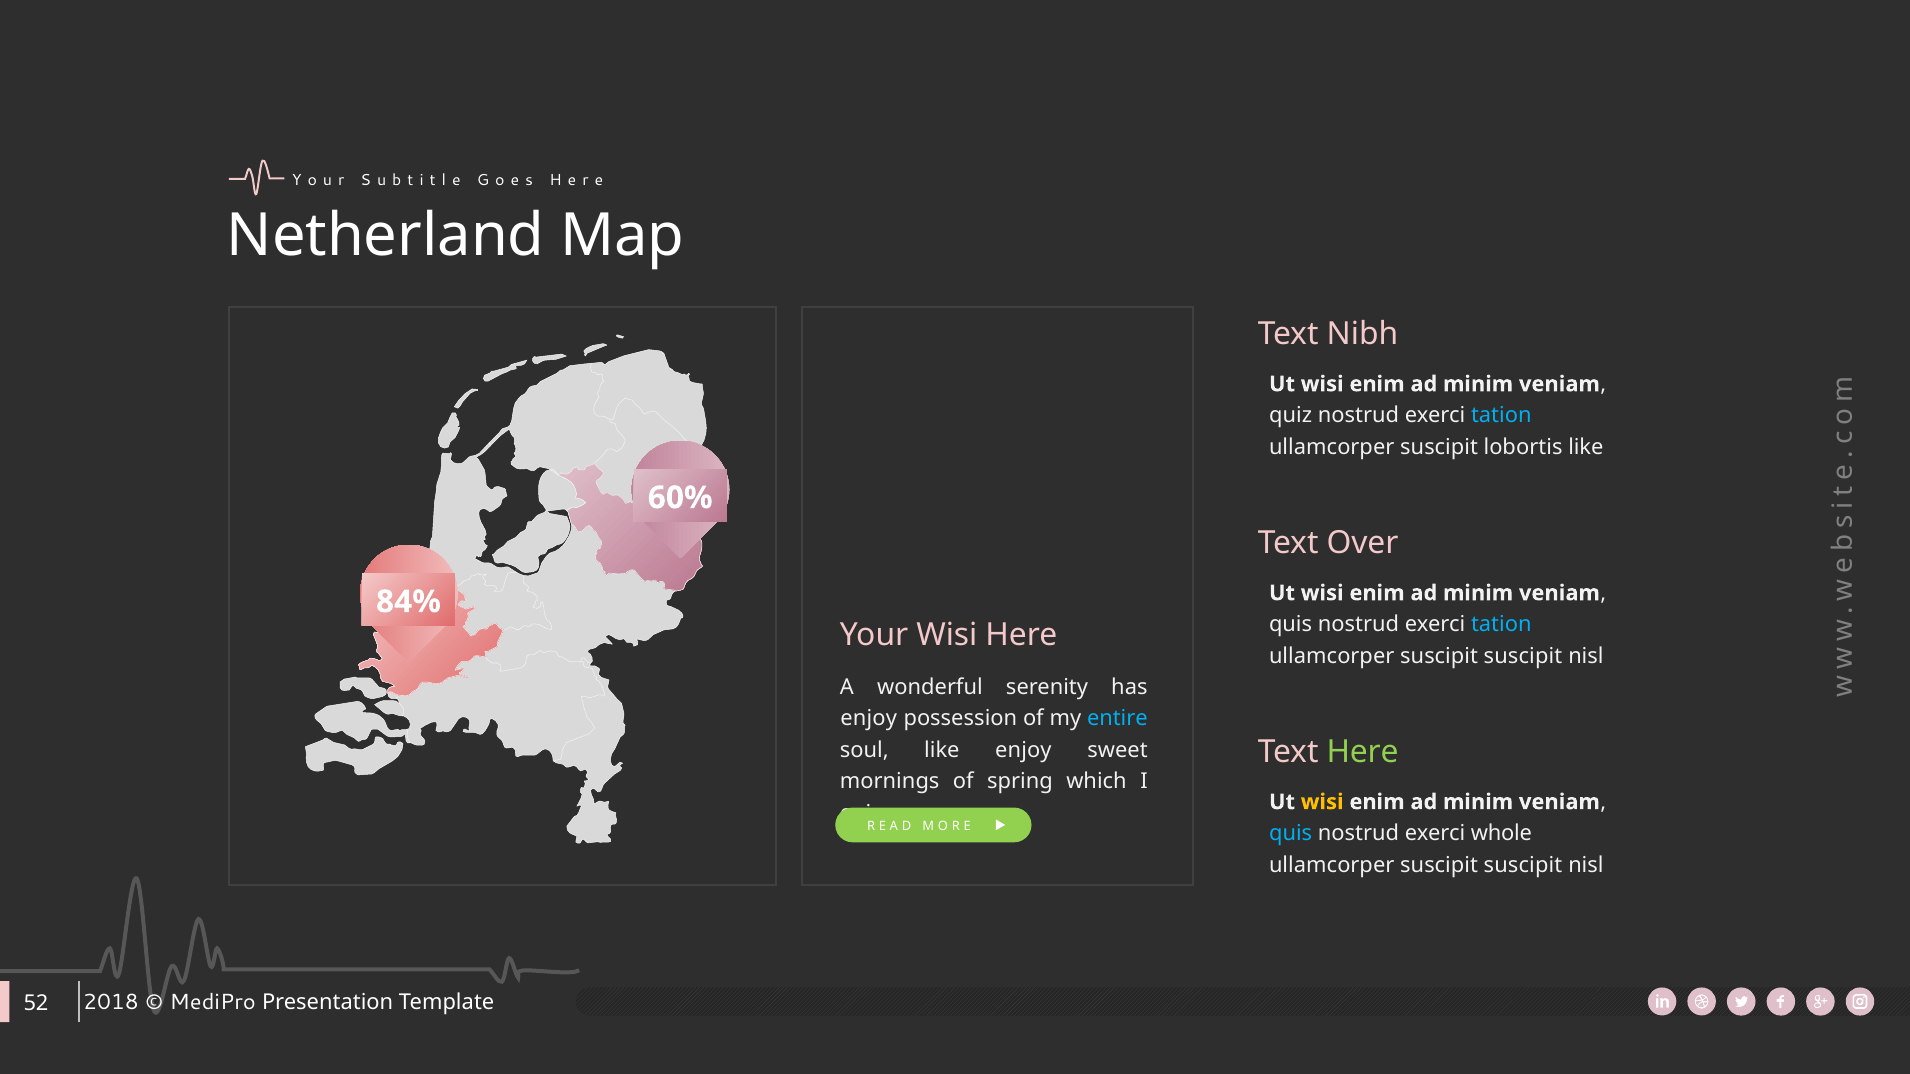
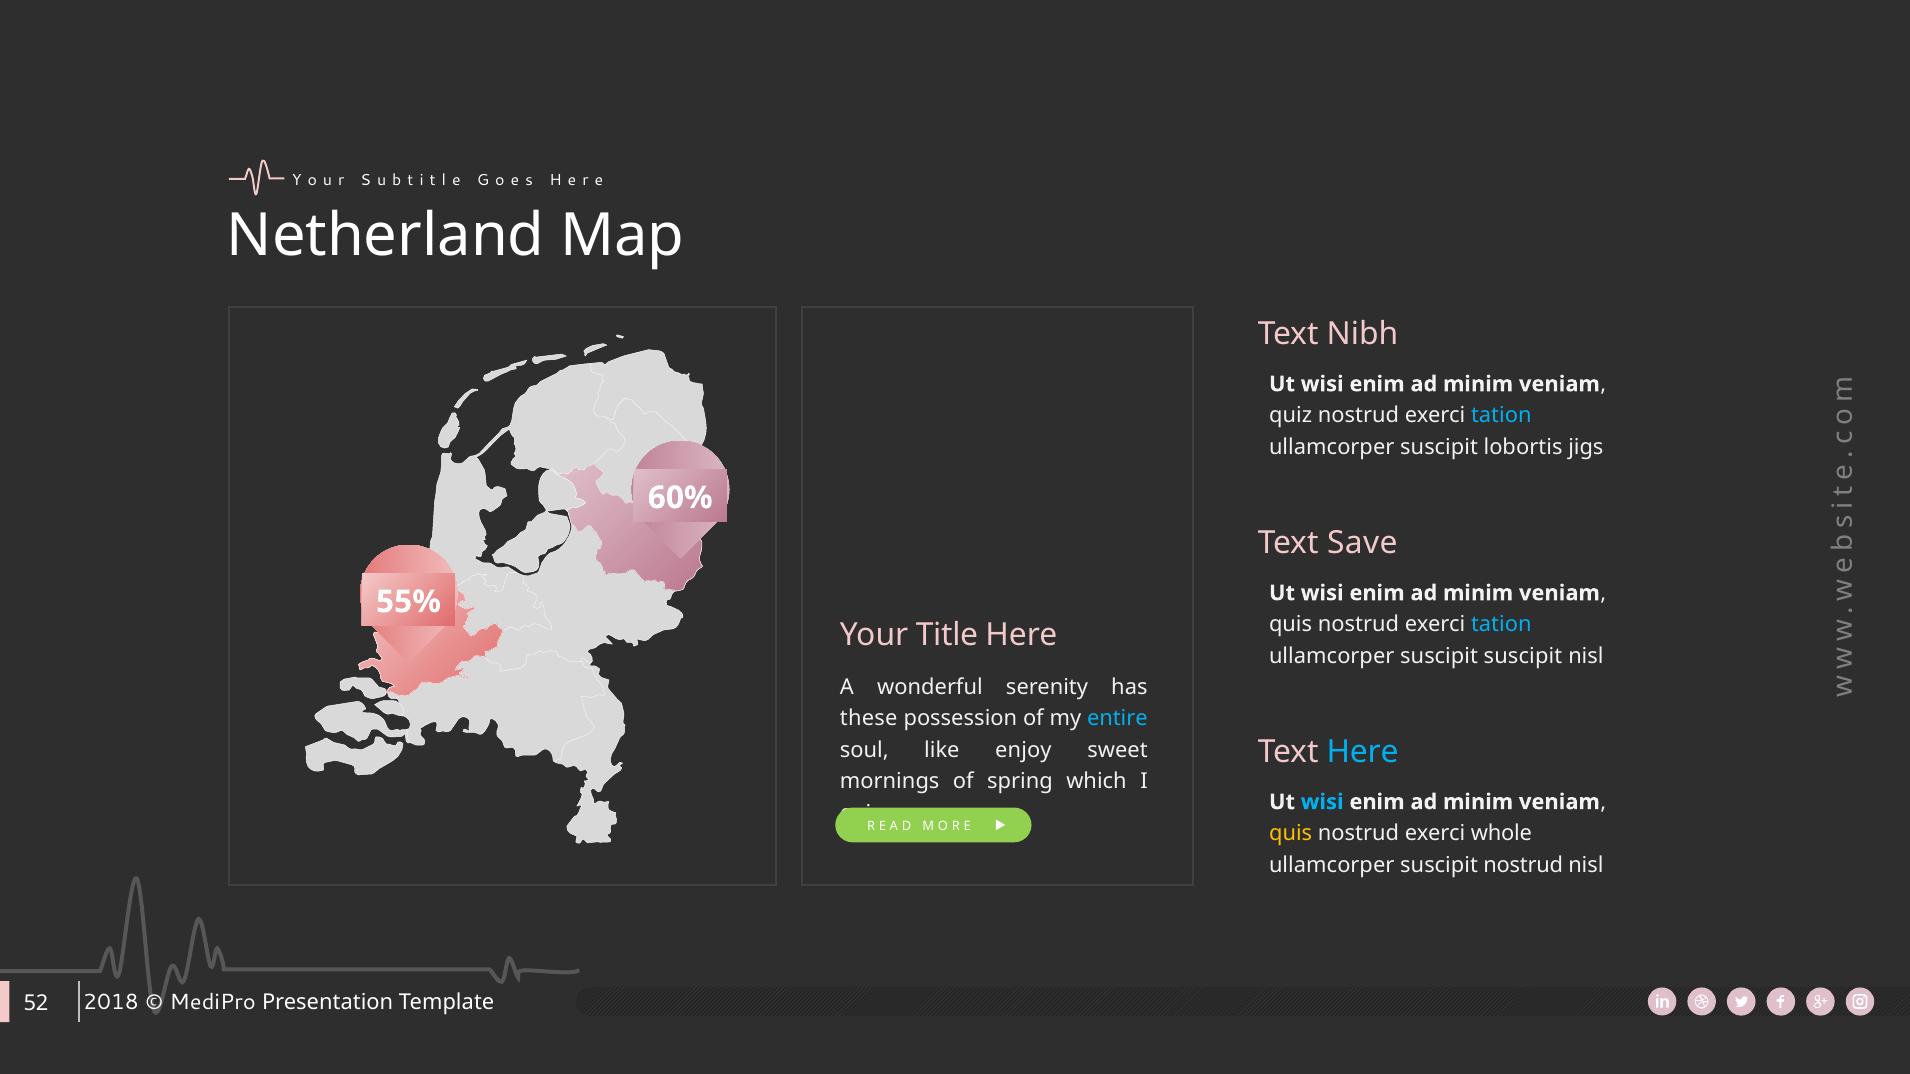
lobortis like: like -> jigs (1586, 447)
Over: Over -> Save (1362, 543)
84%: 84% -> 55% (408, 602)
Your Wisi: Wisi -> Title (947, 635)
enjoy: enjoy -> these (869, 719)
Here colour: light green -> light blue (1363, 752)
wisi colour: yellow -> light blue (1322, 802)
quis colour: light blue -> yellow (1291, 834)
suscipit: suscipit -> nostrud (1523, 865)
